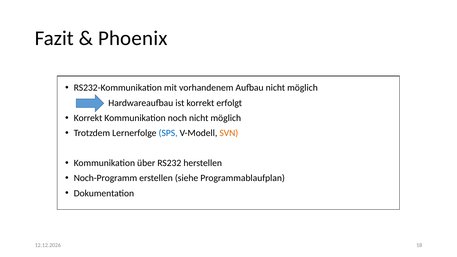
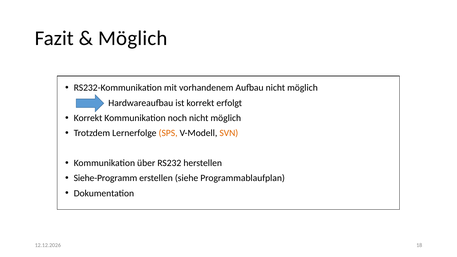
Phoenix: Phoenix -> Möglich (133, 38)
SPS colour: blue -> orange (168, 133)
Noch-Programm: Noch-Programm -> Siehe-Programm (105, 178)
